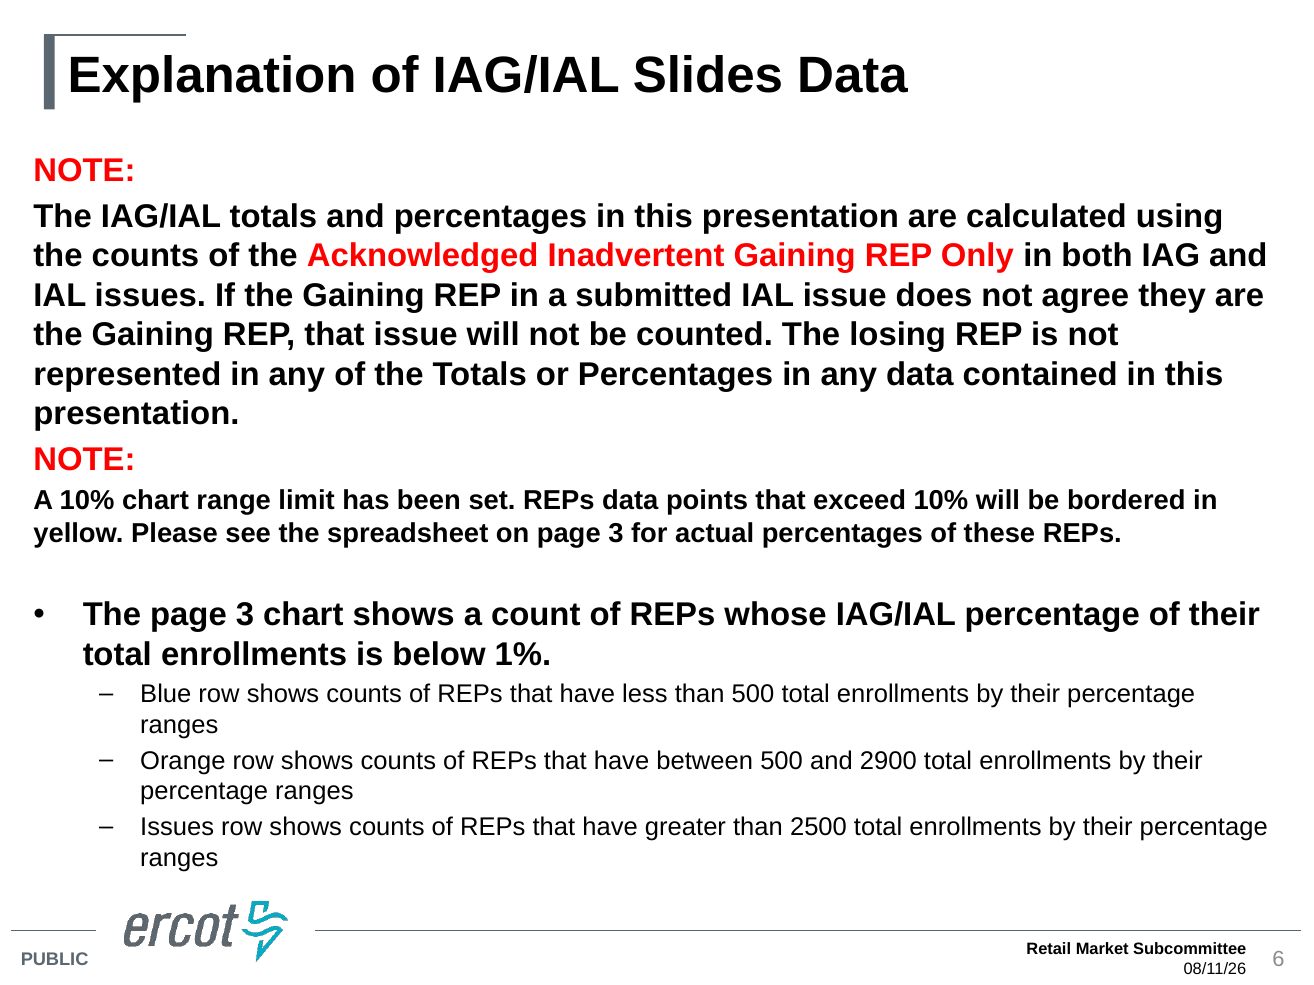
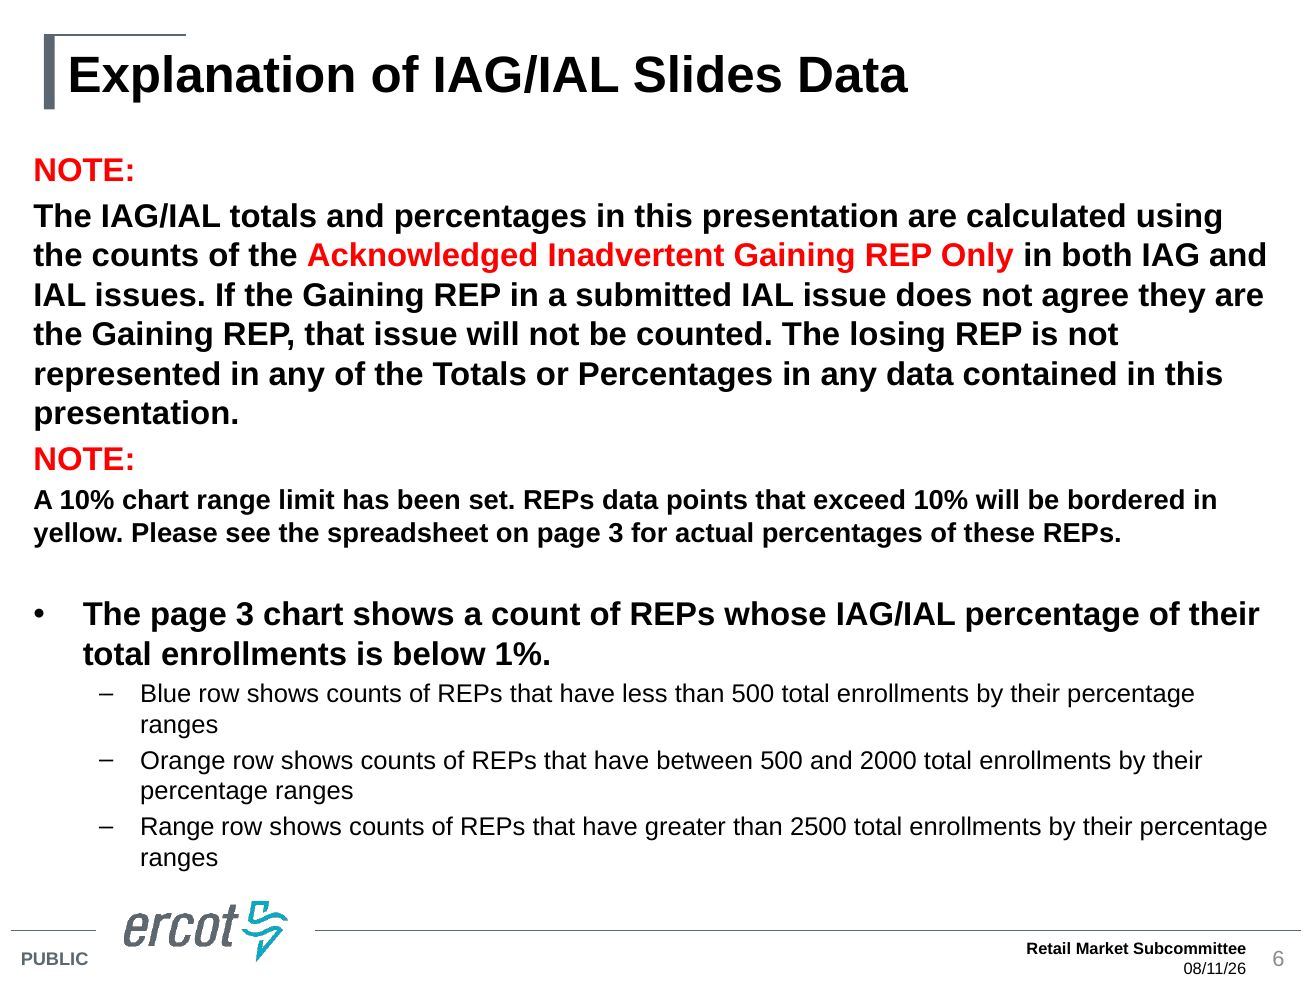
2900: 2900 -> 2000 (888, 761)
Issues: Issues -> Range (177, 827)
